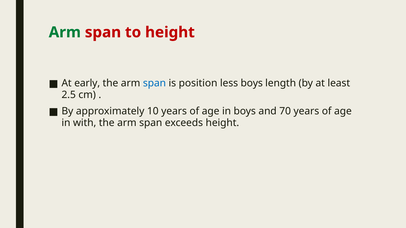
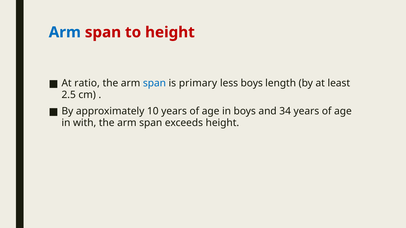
Arm colour: green -> blue (65, 32)
early: early -> ratio (87, 83)
position: position -> primary (198, 83)
70: 70 -> 34 (285, 111)
